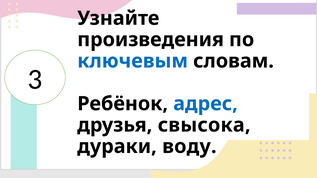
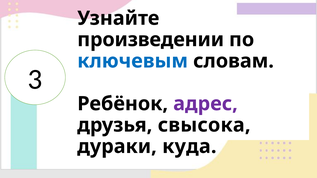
произведения: произведения -> произведении (151, 40)
адрес colour: blue -> purple (205, 104)
воду: воду -> куда (189, 147)
